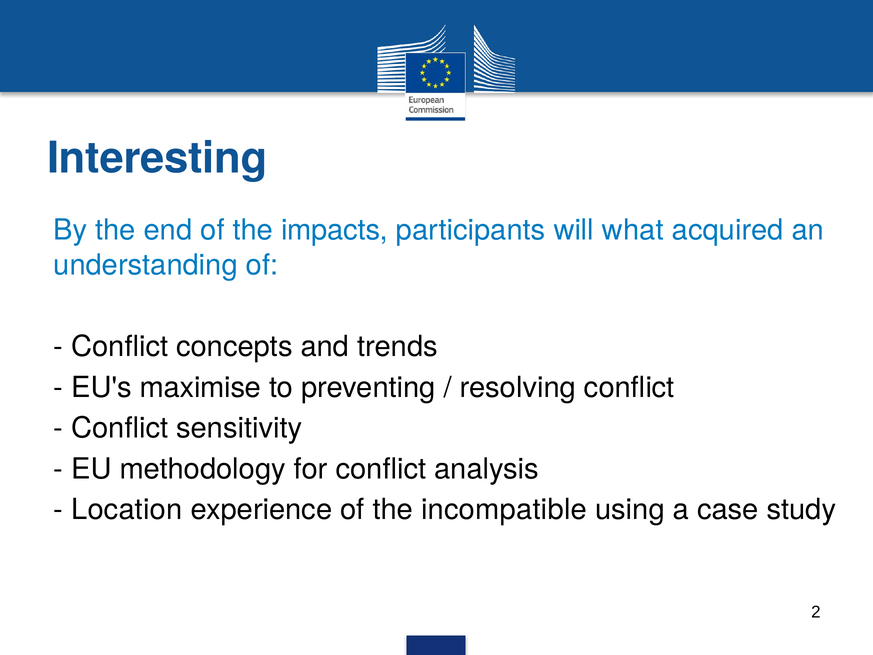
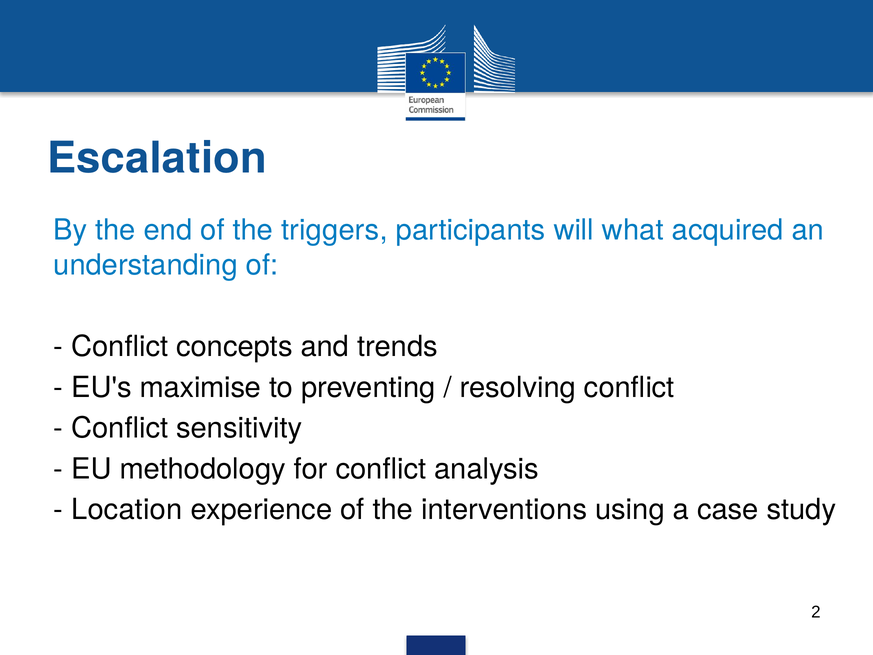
Interesting: Interesting -> Escalation (157, 158)
impacts: impacts -> triggers (334, 230)
incompatible: incompatible -> interventions (504, 510)
